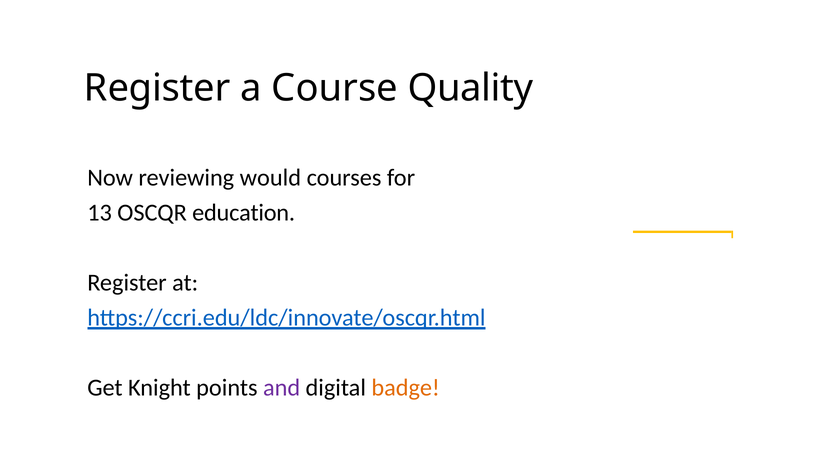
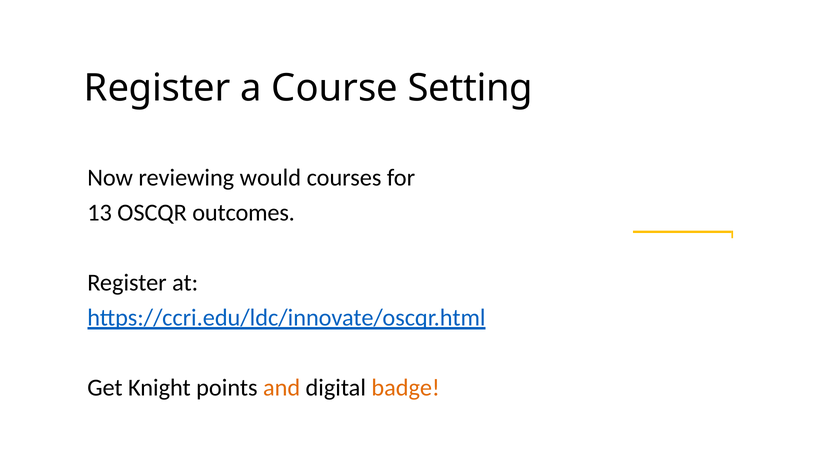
Quality: Quality -> Setting (470, 88)
education: education -> outcomes (244, 213)
and colour: purple -> orange (282, 388)
